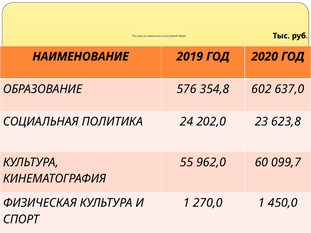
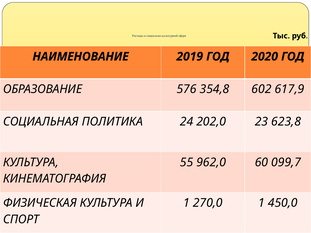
637,0: 637,0 -> 617,9 (289, 89)
